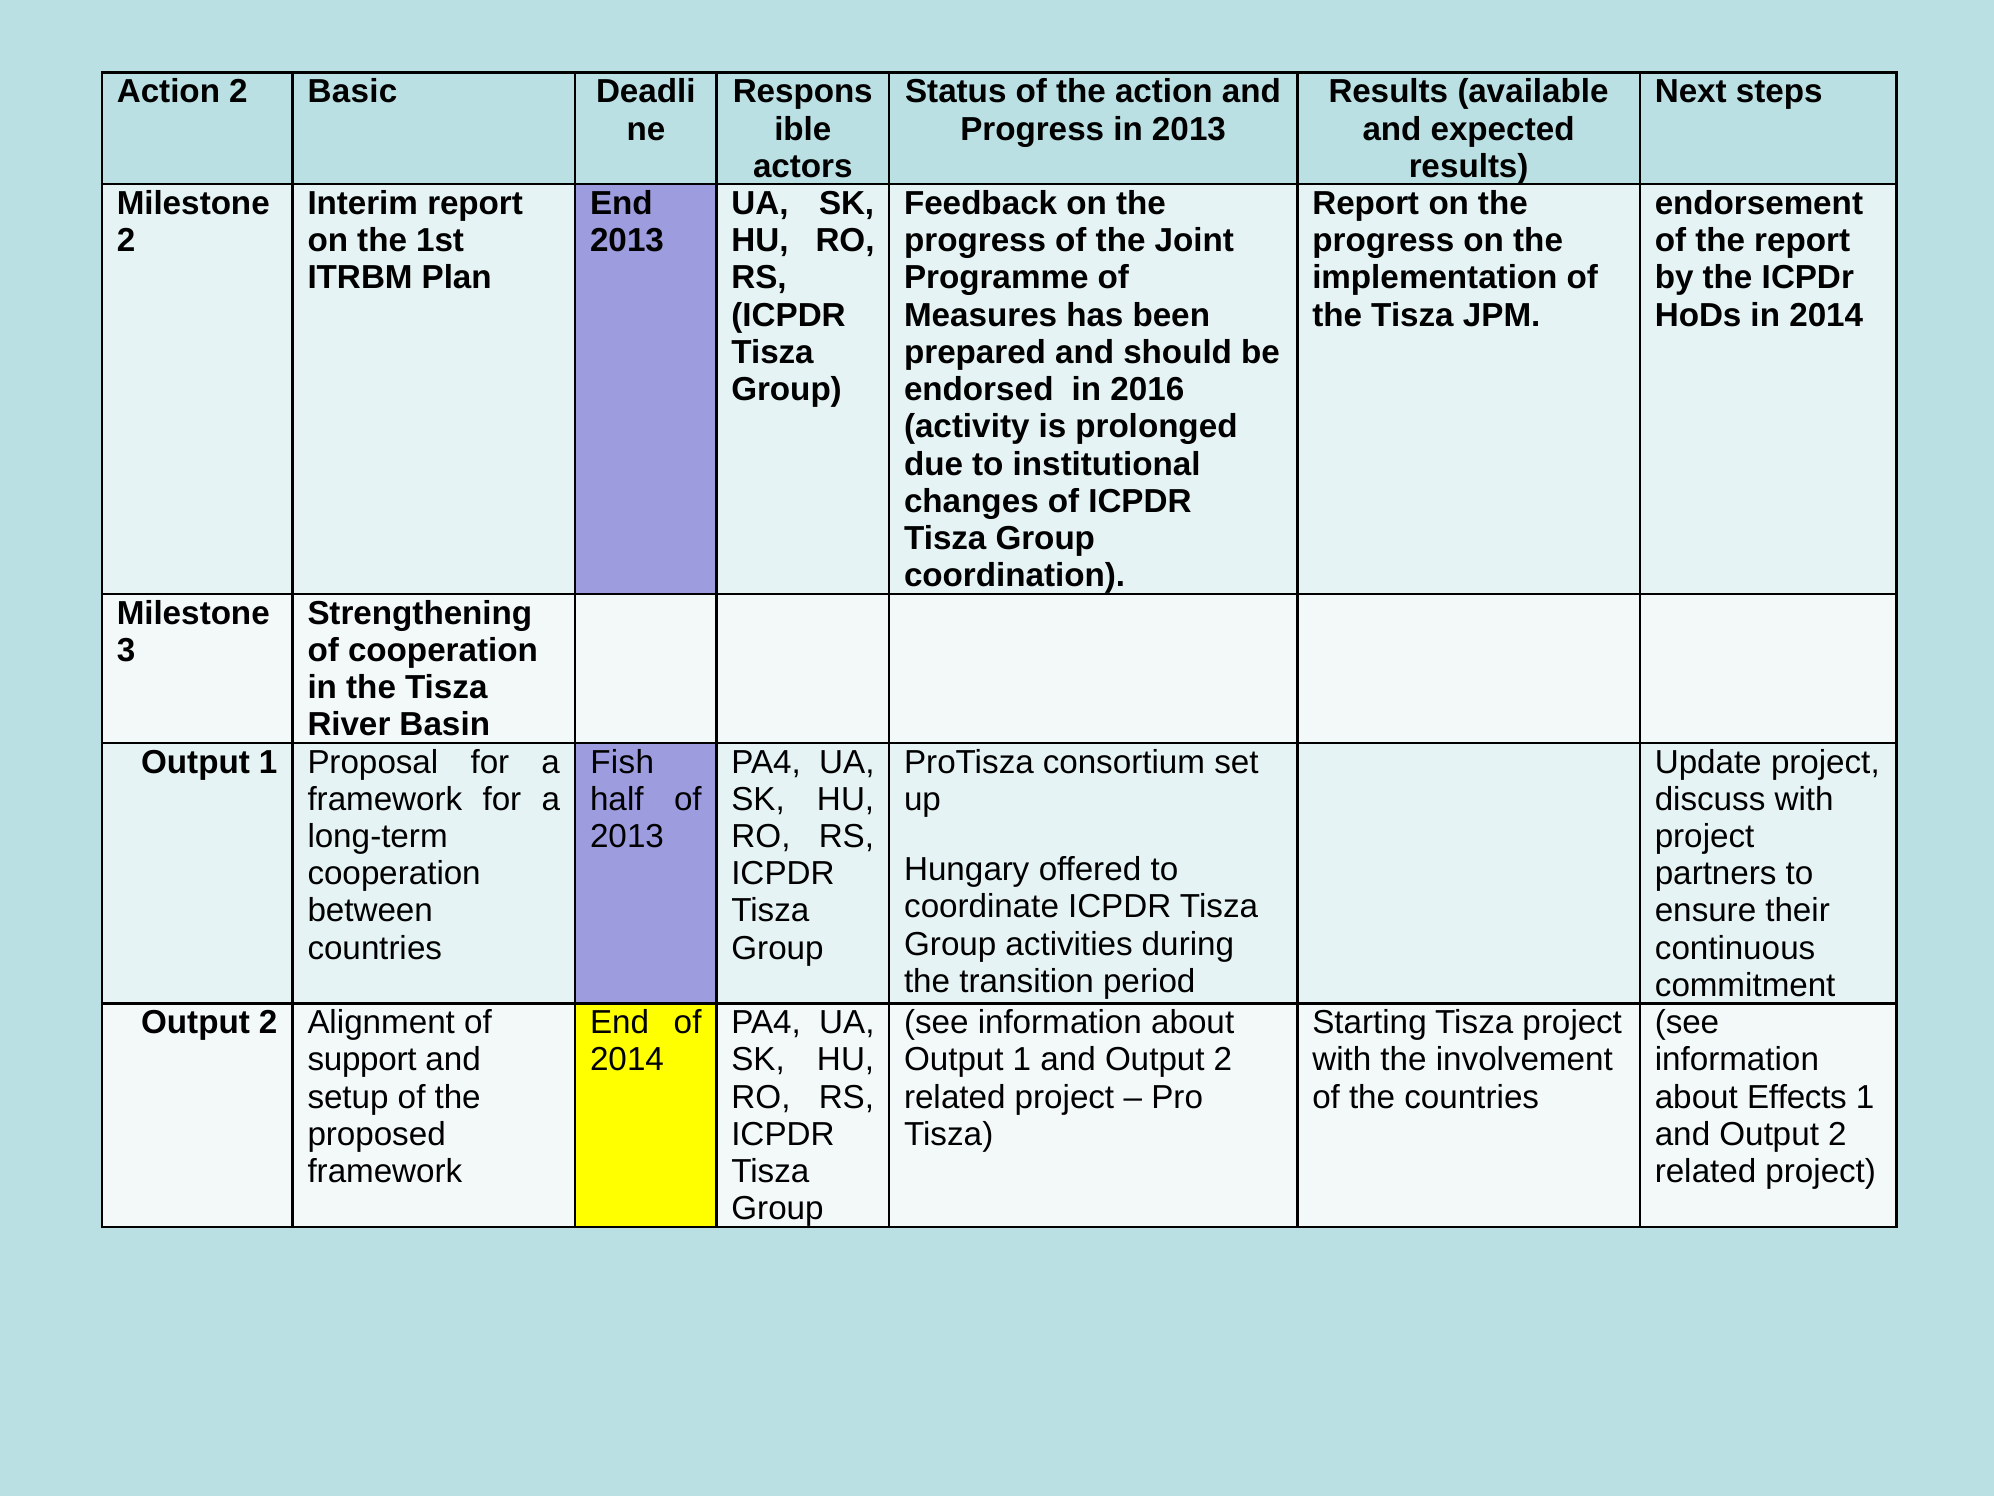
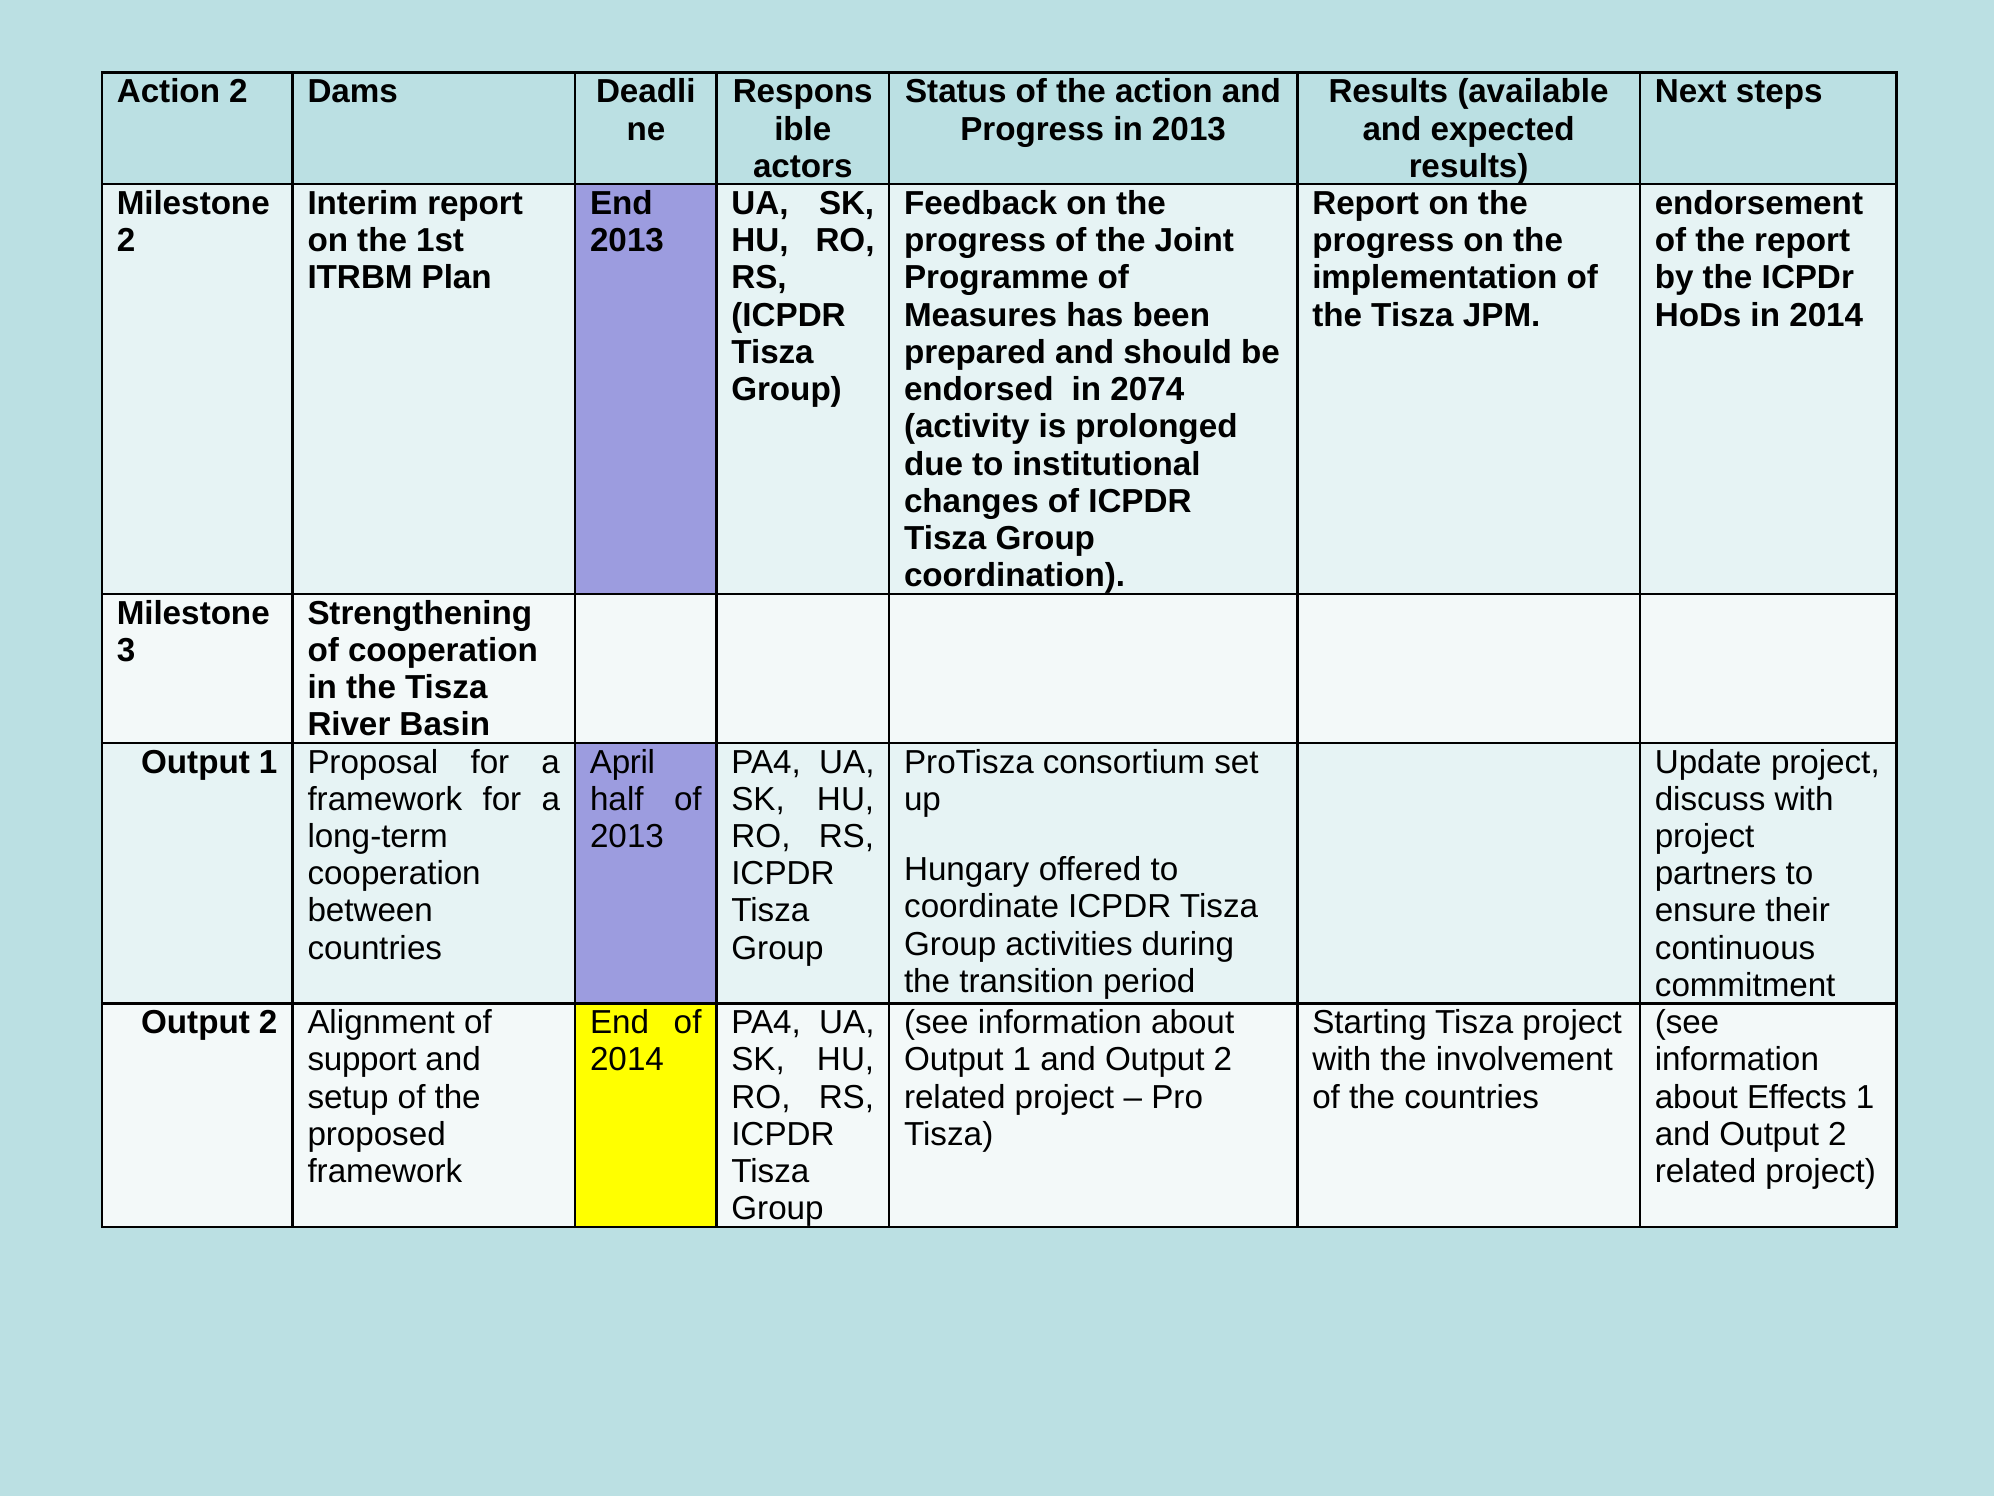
Basic: Basic -> Dams (353, 92)
2016: 2016 -> 2074 (1147, 390)
Fish: Fish -> April (623, 762)
